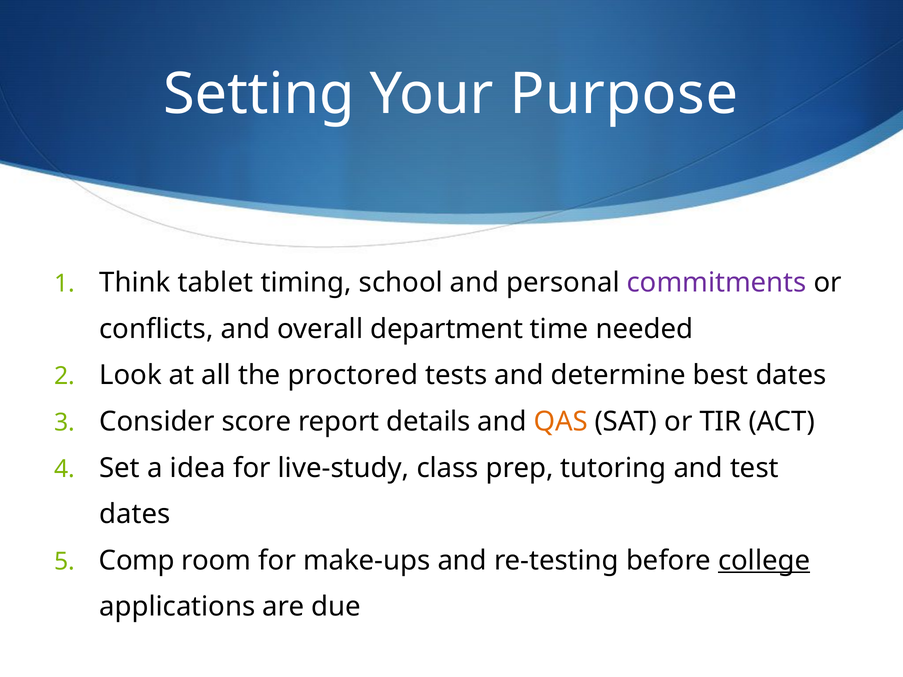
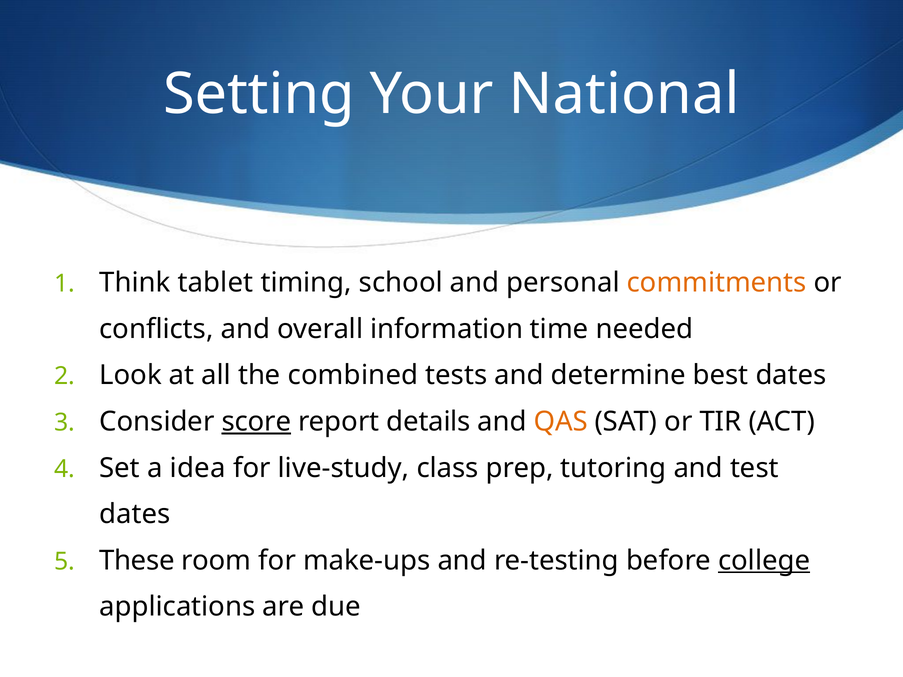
Purpose: Purpose -> National (624, 94)
commitments colour: purple -> orange (717, 283)
department: department -> information (447, 329)
proctored: proctored -> combined (353, 375)
score underline: none -> present (256, 422)
Comp: Comp -> These (137, 561)
